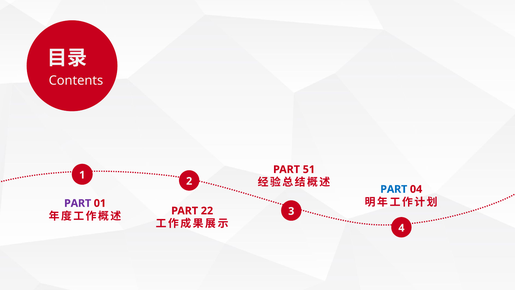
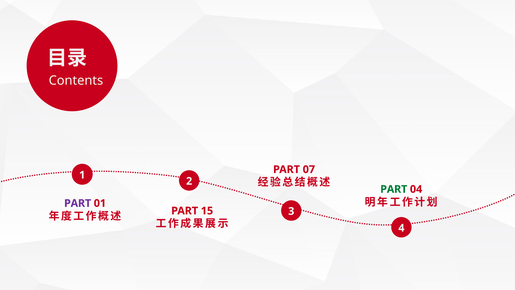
51: 51 -> 07 (309, 169)
PART colour: blue -> green (394, 189)
22: 22 -> 15 (207, 211)
